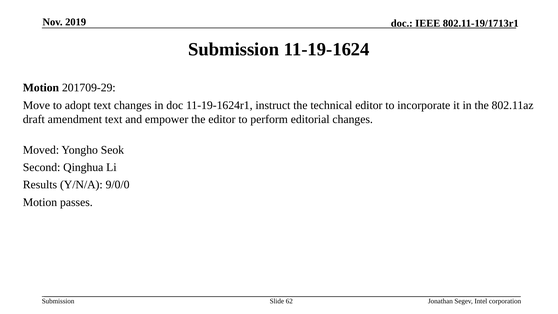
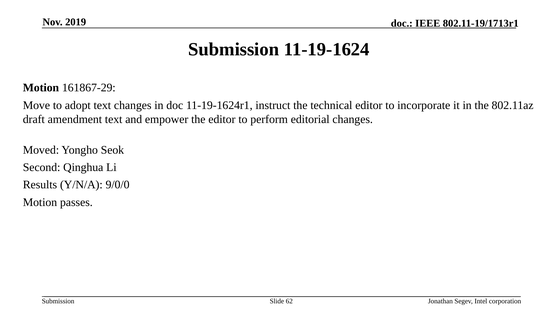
201709-29: 201709-29 -> 161867-29 (89, 88)
